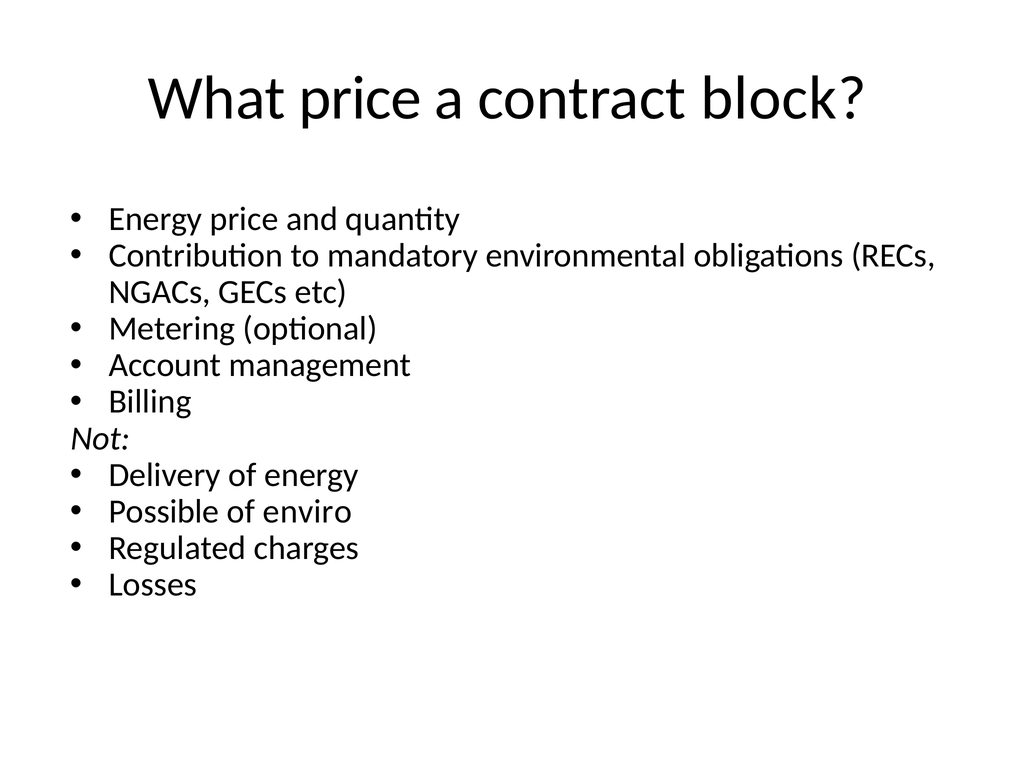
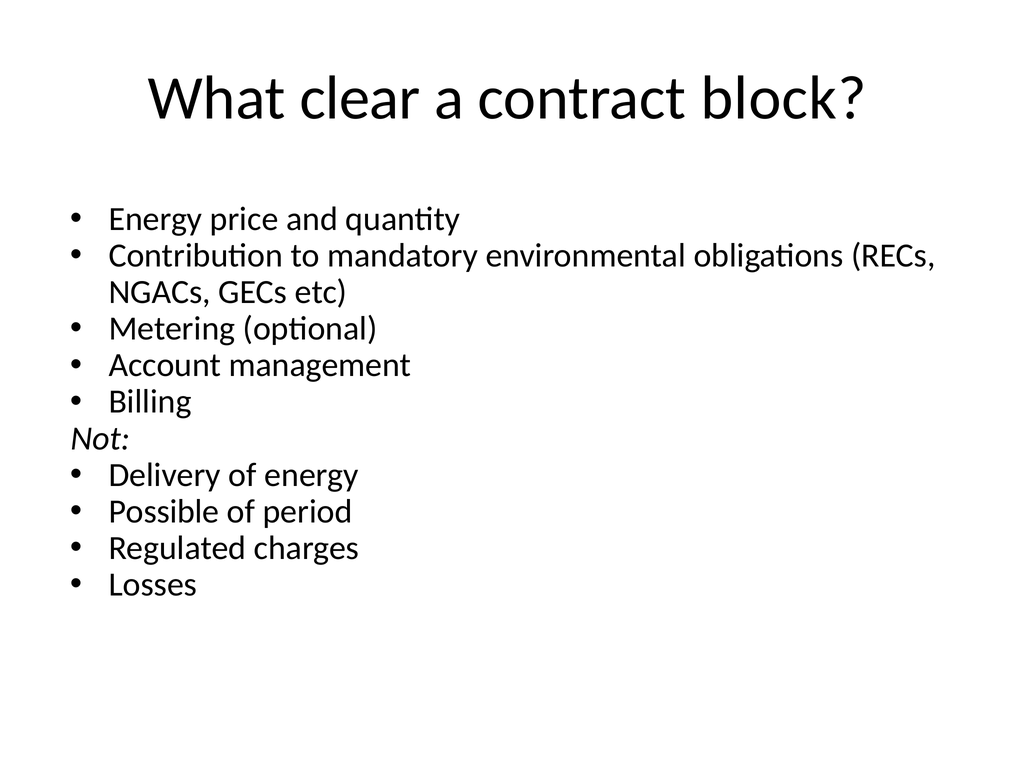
What price: price -> clear (360, 98)
enviro: enviro -> period (308, 511)
